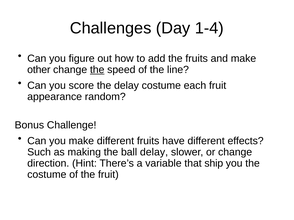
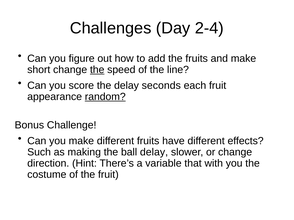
1-4: 1-4 -> 2-4 (209, 28)
other: other -> short (39, 70)
delay costume: costume -> seconds (161, 86)
random underline: none -> present (105, 97)
ship: ship -> with (214, 164)
